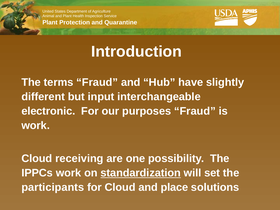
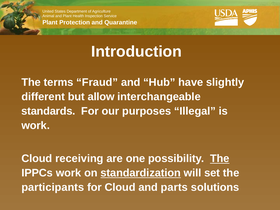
input: input -> allow (101, 97)
electronic: electronic -> standards (48, 111)
purposes Fraud: Fraud -> Illegal (195, 111)
The underline: none -> present (220, 159)
place: place -> parts (174, 187)
